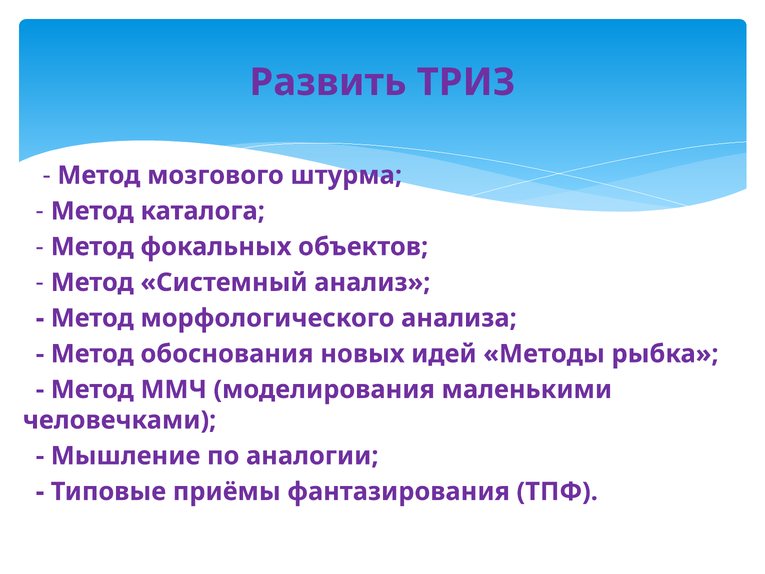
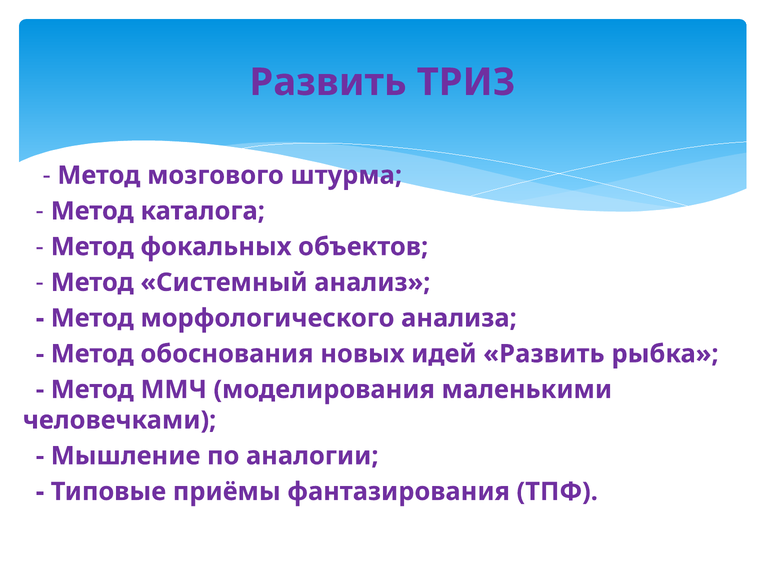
идей Методы: Методы -> Развить (544, 354)
